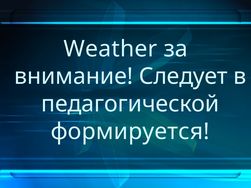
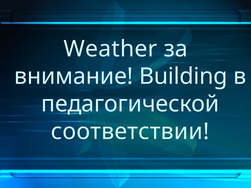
Следует: Следует -> Building (183, 76)
формируется: формируется -> соответствии (130, 132)
